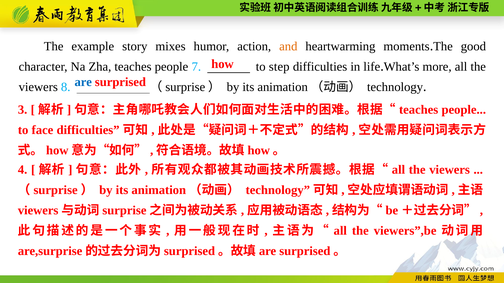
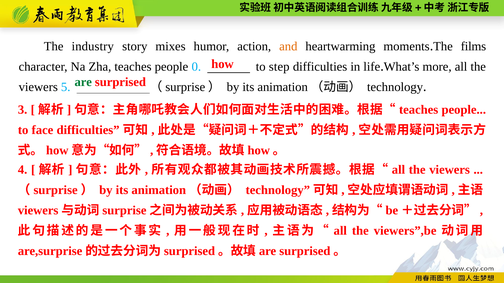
example: example -> industry (93, 46)
good: good -> films (473, 46)
7: 7 -> 0 (196, 67)
are colour: blue -> green (83, 82)
8: 8 -> 5 (66, 87)
